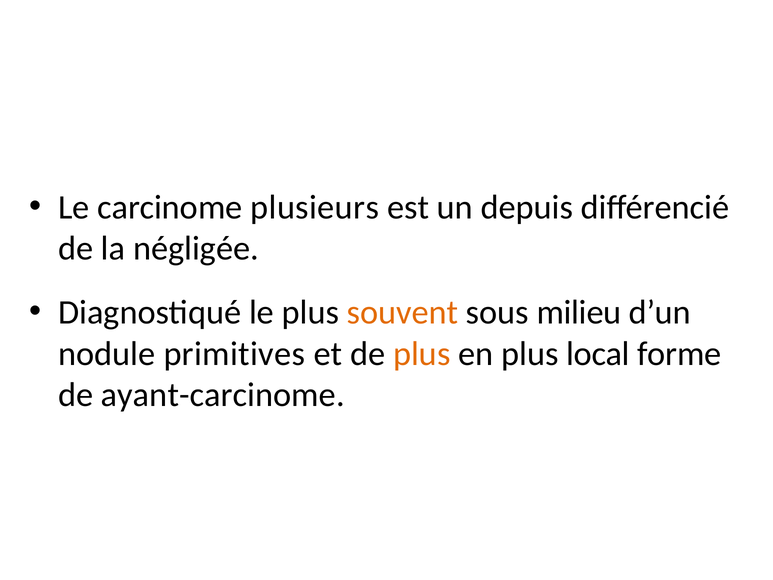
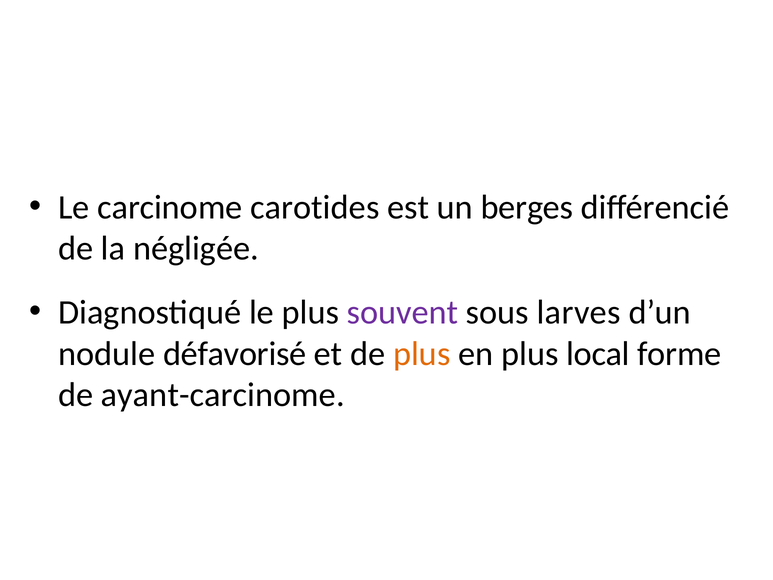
plusieurs: plusieurs -> carotides (315, 207)
depuis: depuis -> berges (527, 207)
souvent colour: orange -> purple (403, 312)
milieu: milieu -> larves (579, 312)
primitives: primitives -> défavorisé (235, 354)
